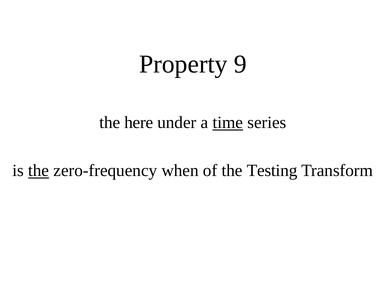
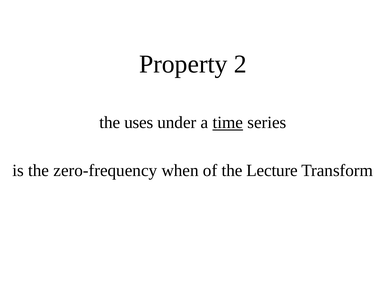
9: 9 -> 2 (240, 64)
here: here -> uses (139, 123)
the underline: present -> none (39, 171)
Testing: Testing -> Lecture (272, 171)
